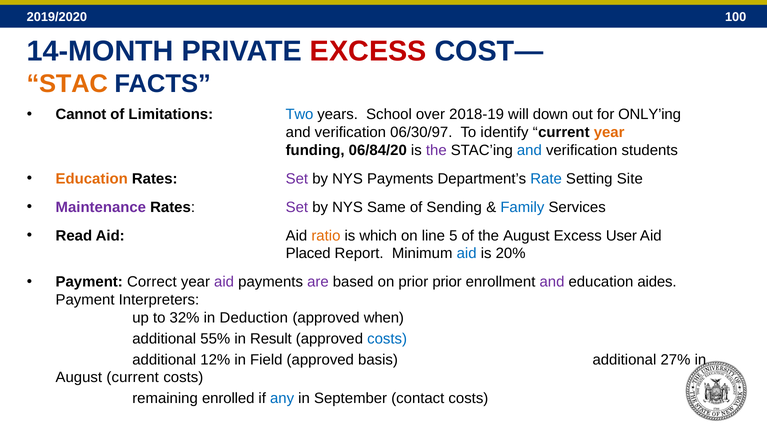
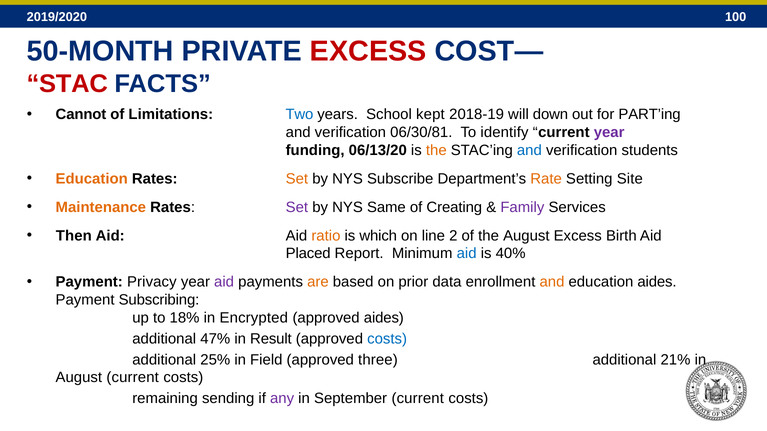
14-MONTH: 14-MONTH -> 50-MONTH (100, 51)
STAC colour: orange -> red (67, 84)
over: over -> kept (430, 115)
ONLY’ing: ONLY’ing -> PART’ing (650, 115)
06/30/97: 06/30/97 -> 06/30/81 (421, 132)
year colour: orange -> purple (609, 132)
06/84/20: 06/84/20 -> 06/13/20 (378, 150)
the colour: purple -> orange (436, 150)
Set colour: purple -> orange (297, 179)
NYS Payments: Payments -> Subscribe (400, 179)
Rate colour: blue -> orange (546, 179)
Maintenance colour: purple -> orange (101, 207)
Sending: Sending -> Creating (454, 207)
Family colour: blue -> purple (522, 207)
Read: Read -> Then (74, 236)
5: 5 -> 2 (453, 236)
User: User -> Birth (621, 236)
20%: 20% -> 40% (511, 254)
Correct: Correct -> Privacy (152, 282)
are colour: purple -> orange (318, 282)
prior prior: prior -> data (447, 282)
and colour: purple -> orange (552, 282)
Interpreters: Interpreters -> Subscribing (159, 300)
32%: 32% -> 18% (185, 318)
Deduction: Deduction -> Encrypted (254, 318)
approved when: when -> aides (384, 318)
55%: 55% -> 47% (215, 339)
12%: 12% -> 25% (215, 360)
basis: basis -> three (378, 360)
27%: 27% -> 21% (675, 360)
enrolled: enrolled -> sending (228, 399)
any colour: blue -> purple (282, 399)
September contact: contact -> current (418, 399)
